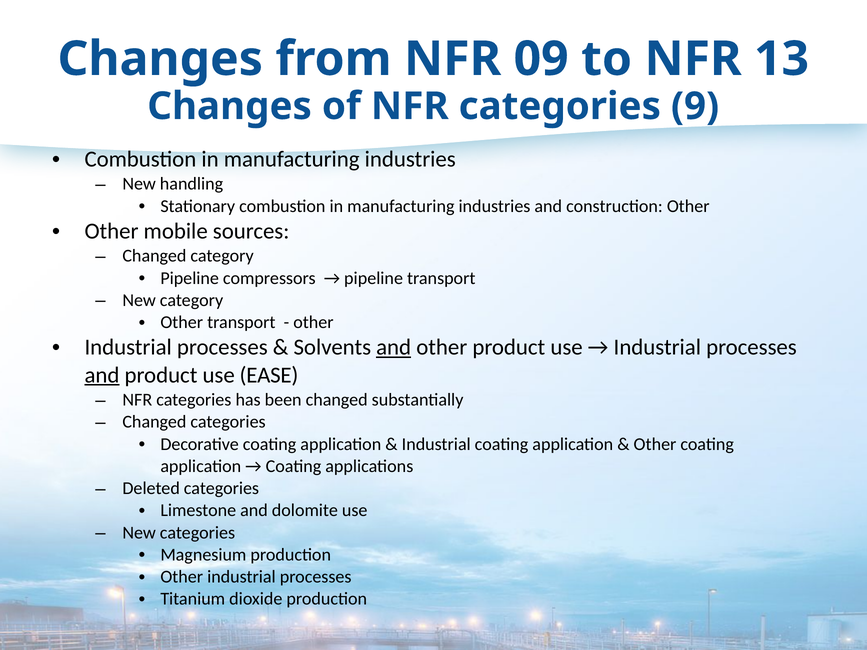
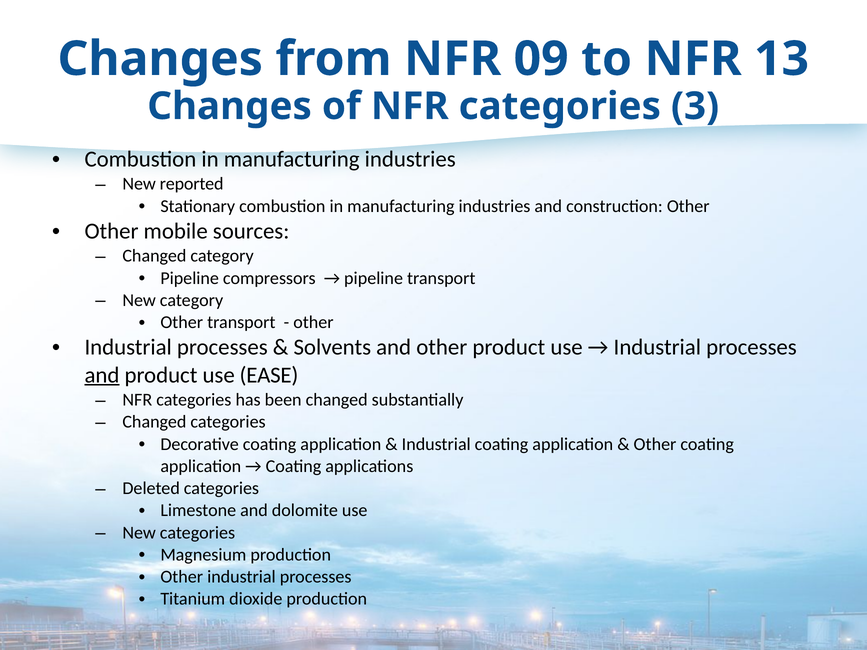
9: 9 -> 3 (695, 106)
handling: handling -> reported (192, 184)
and underline: present -> none (394, 347)
